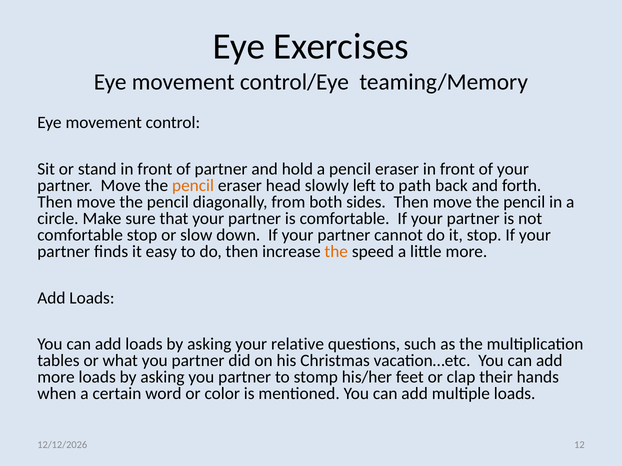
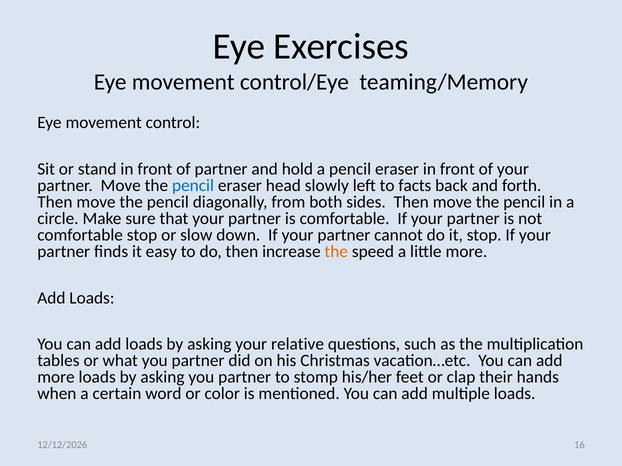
pencil colour: orange -> blue (193, 186)
path: path -> facts (415, 186)
12: 12 -> 16 (579, 445)
